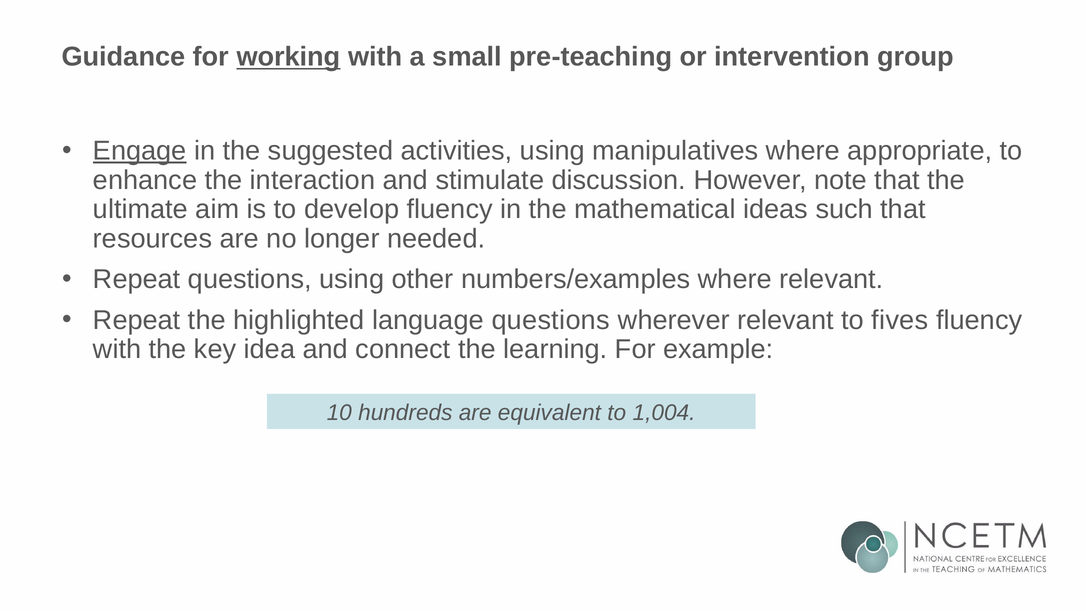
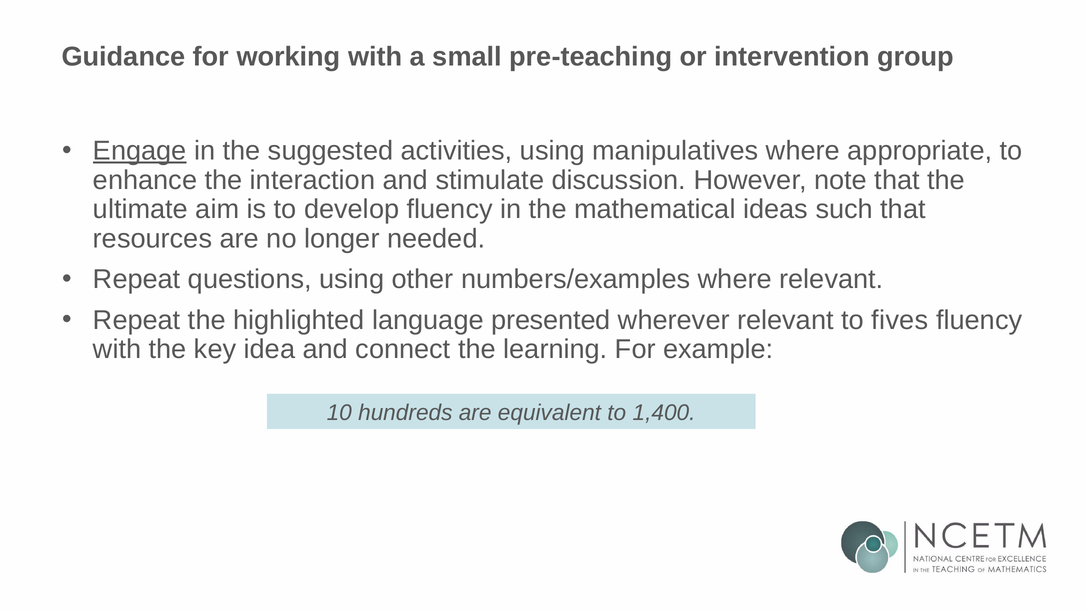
working underline: present -> none (289, 57)
language questions: questions -> presented (551, 320)
1,004: 1,004 -> 1,400 (664, 413)
